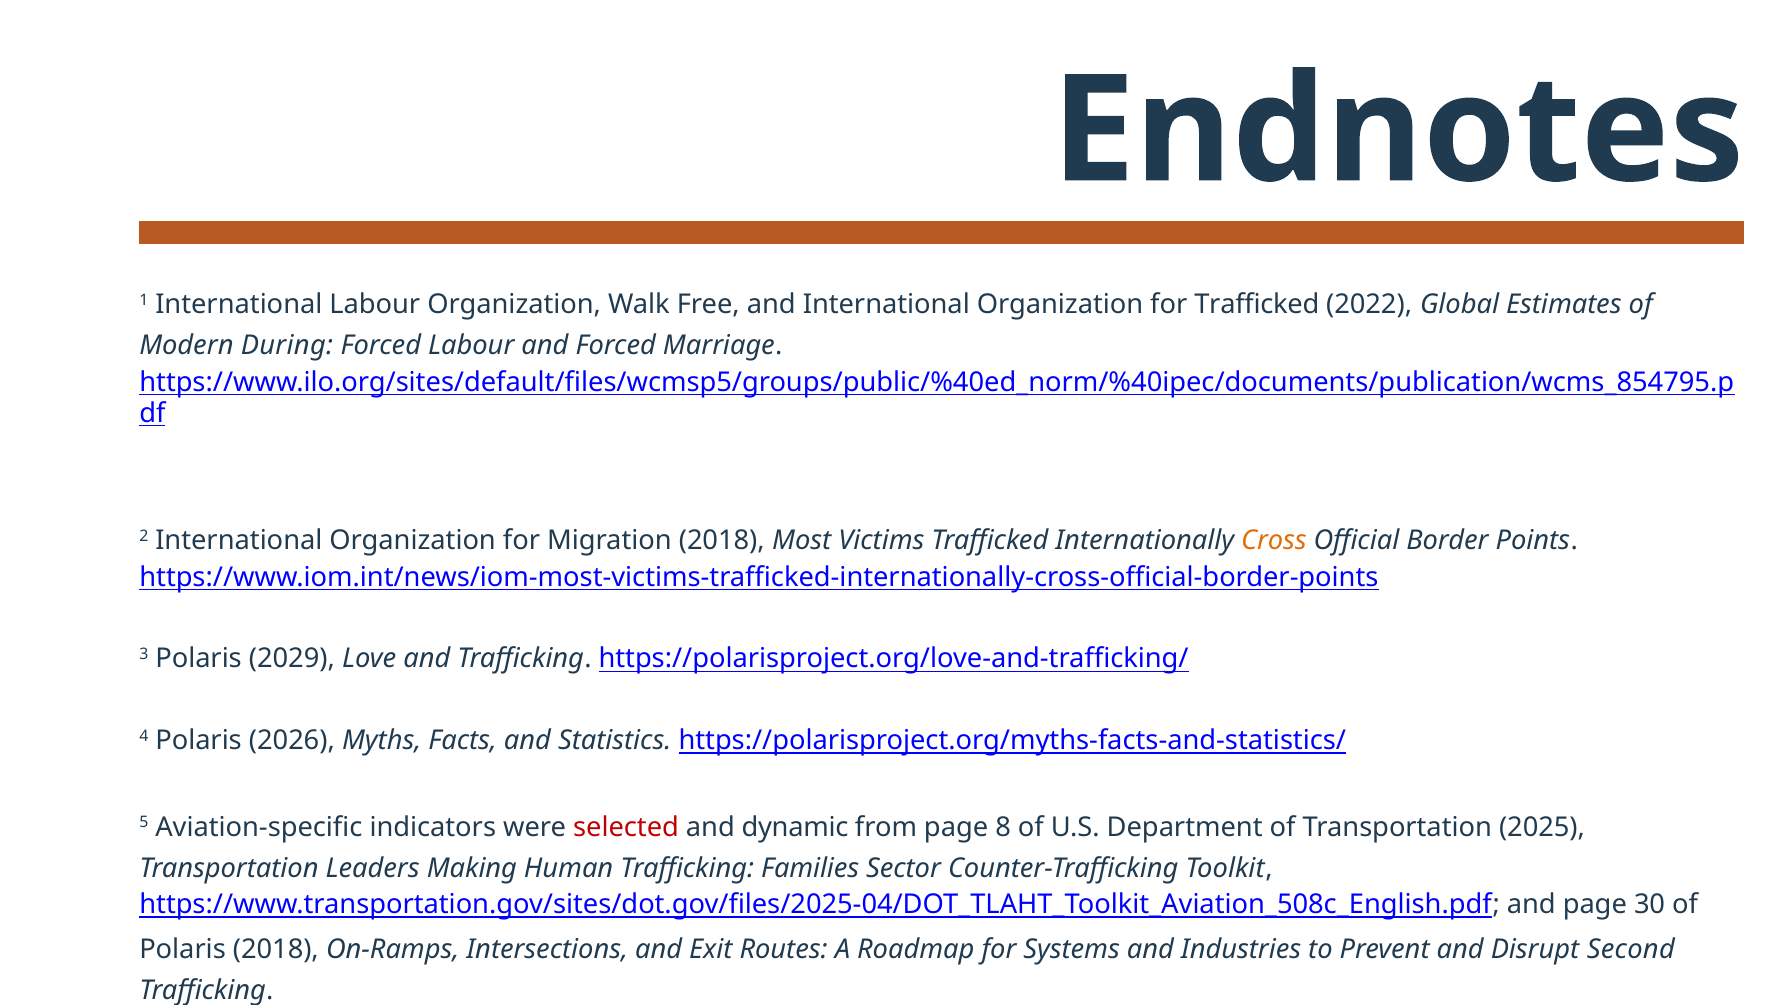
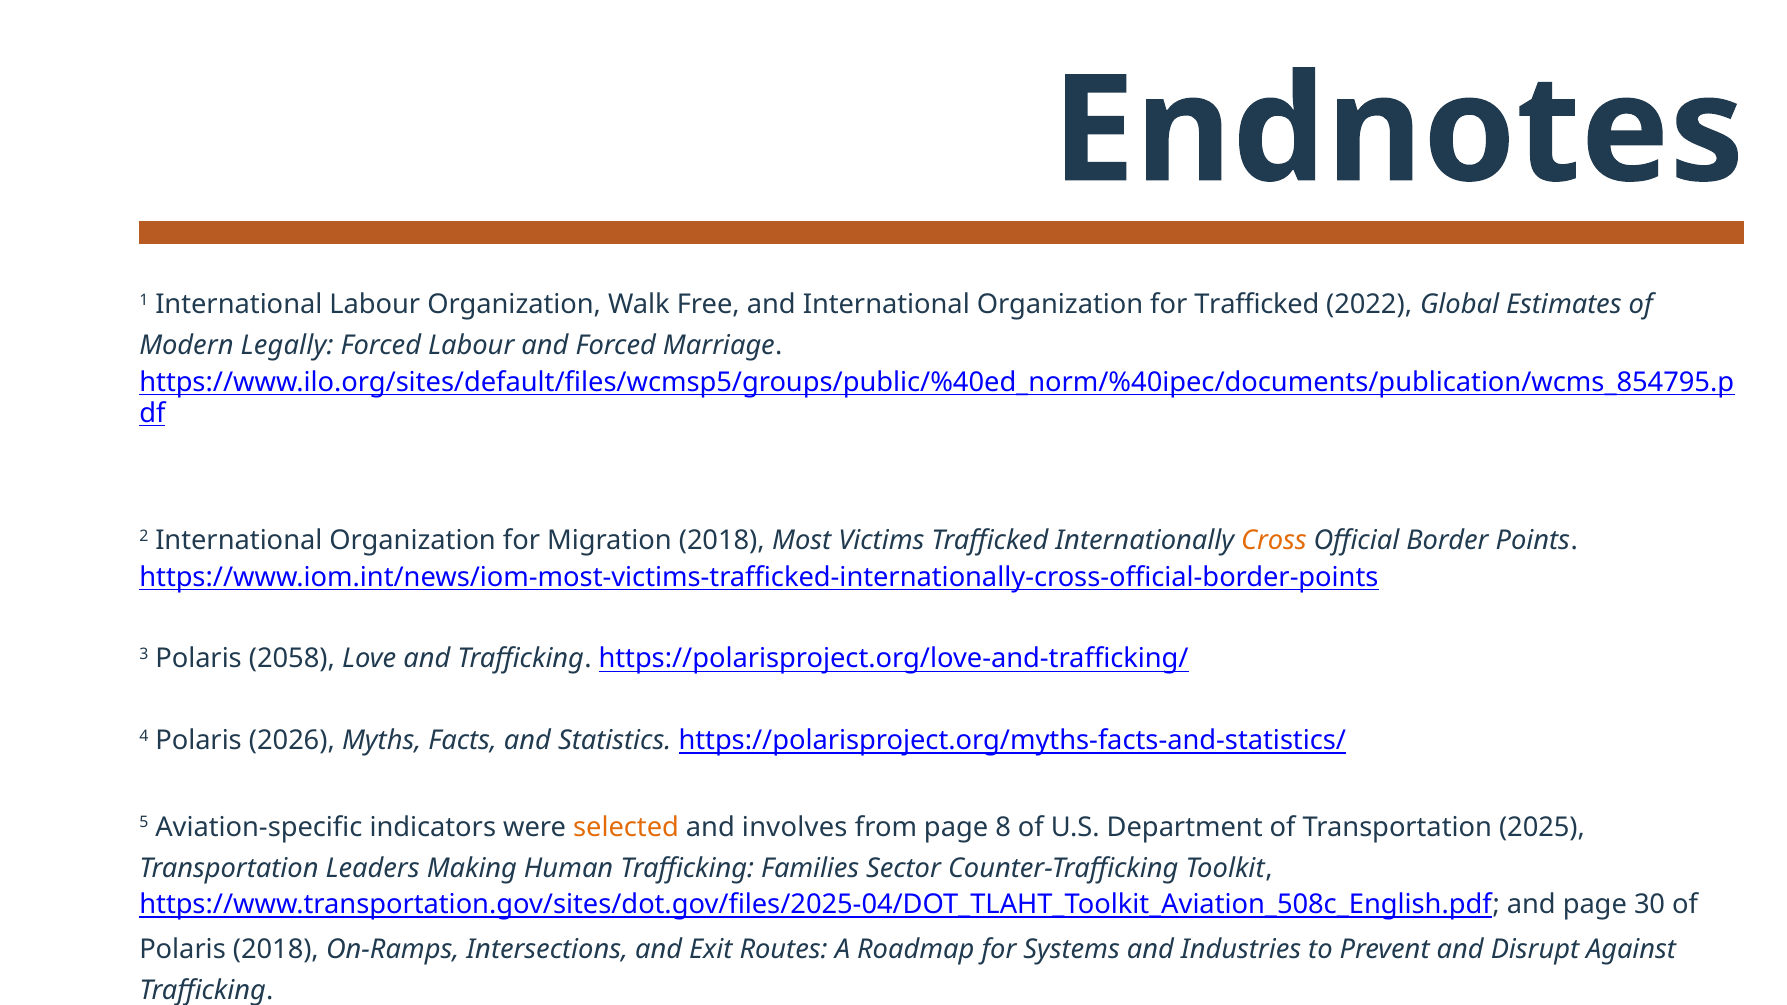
During: During -> Legally (287, 346)
2029: 2029 -> 2058 (292, 659)
selected colour: red -> orange (626, 827)
dynamic: dynamic -> involves (795, 827)
Second: Second -> Against (1631, 950)
